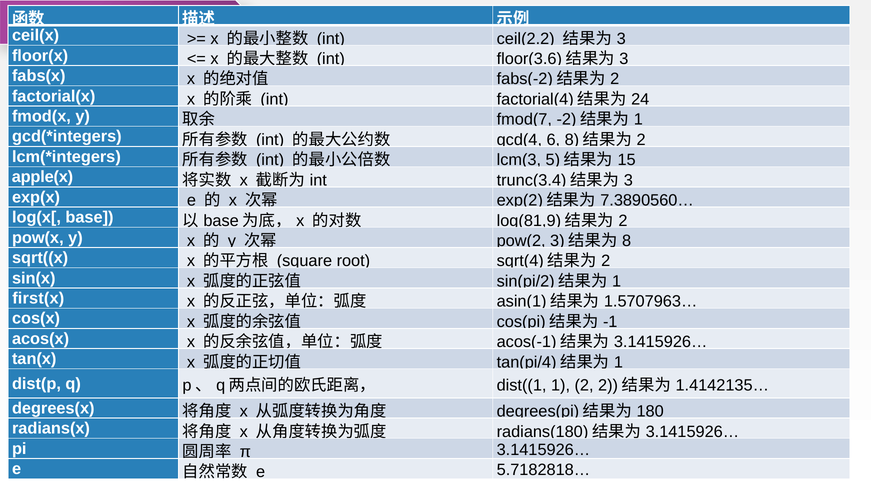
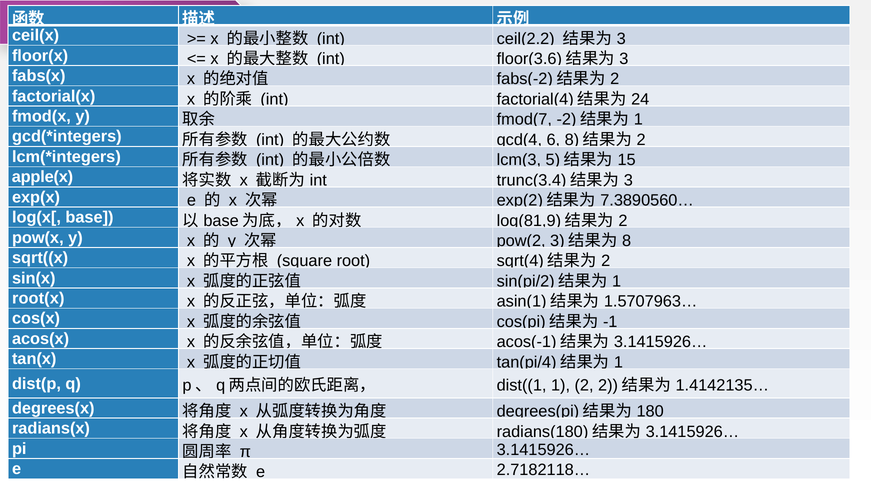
first(x: first(x -> root(x (38, 298)
5.7182818…: 5.7182818… -> 2.7182118… (543, 470)
